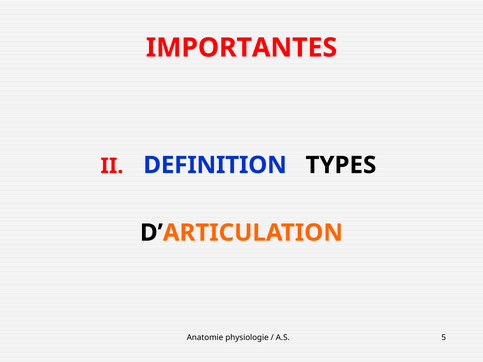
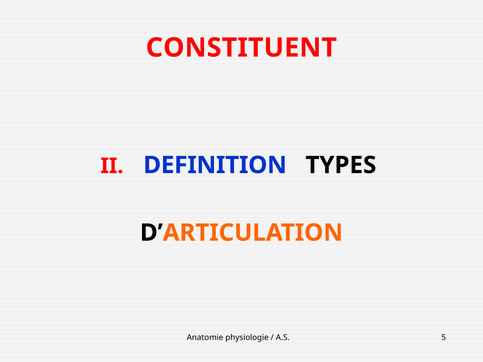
IMPORTANTES: IMPORTANTES -> CONSTITUENT (241, 48)
